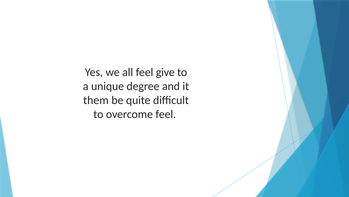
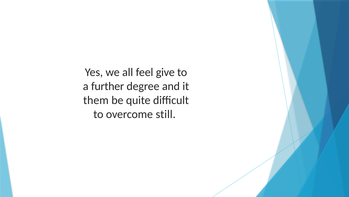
unique: unique -> further (108, 86)
overcome feel: feel -> still (166, 114)
